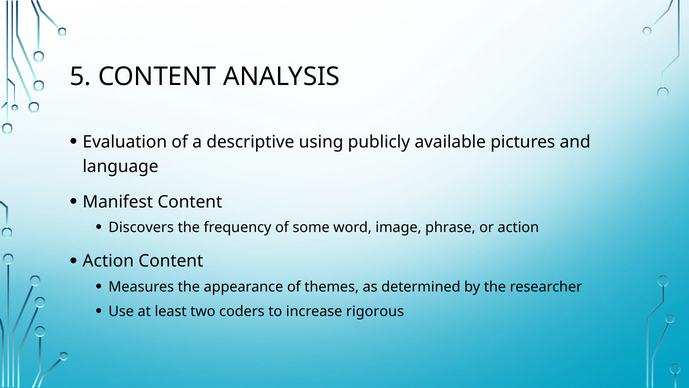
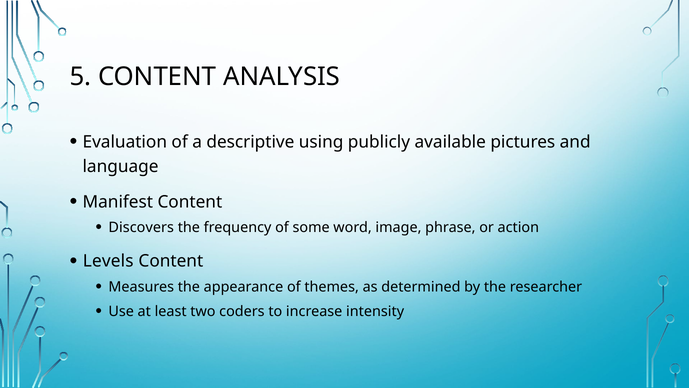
Action: Action -> Levels (108, 261)
rigorous: rigorous -> intensity (375, 311)
